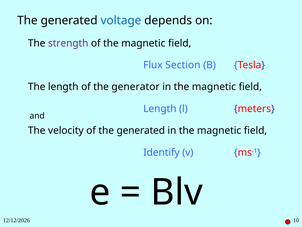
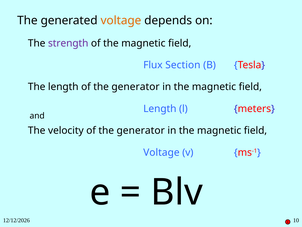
voltage colour: blue -> orange (121, 20)
velocity of the generated: generated -> generator (141, 130)
Identify: Identify -> Voltage (161, 152)
